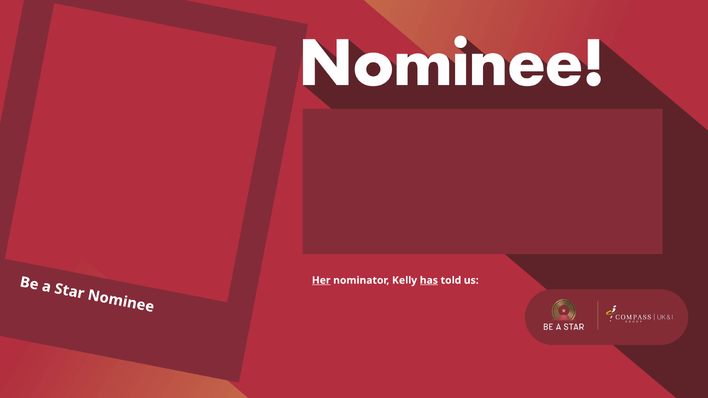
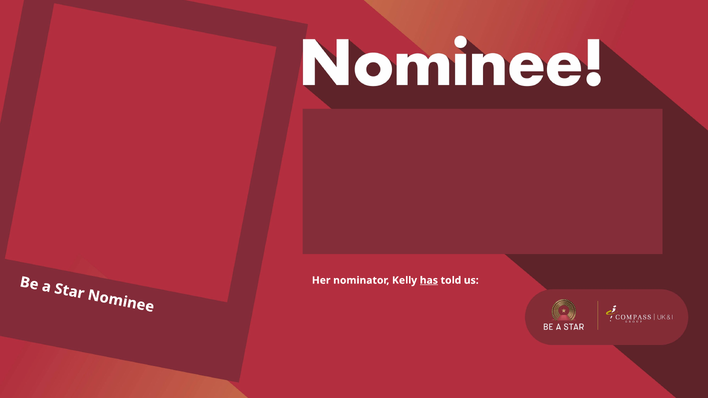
Her underline: present -> none (321, 281)
